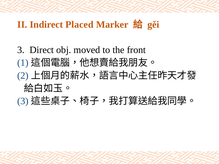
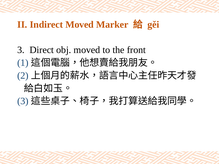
Indirect Placed: Placed -> Moved (80, 25)
